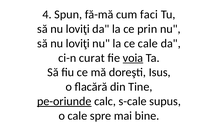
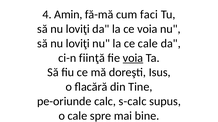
Spun: Spun -> Amin (68, 15)
ce prin: prin -> voia (147, 29)
curat: curat -> fiinţă (92, 58)
pe-oriunde underline: present -> none (64, 102)
s-cale: s-cale -> s-calc (133, 102)
